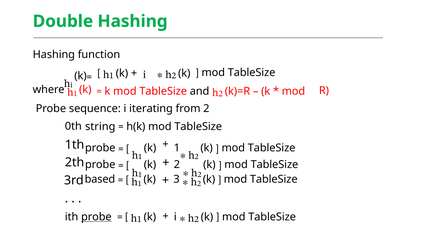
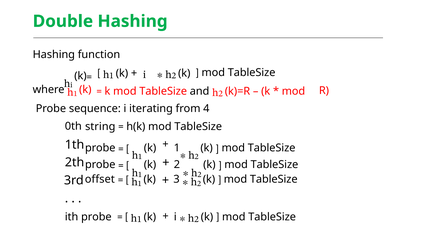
from 2: 2 -> 4 (206, 109)
based: based -> offset (100, 180)
probe underline: present -> none (96, 217)
